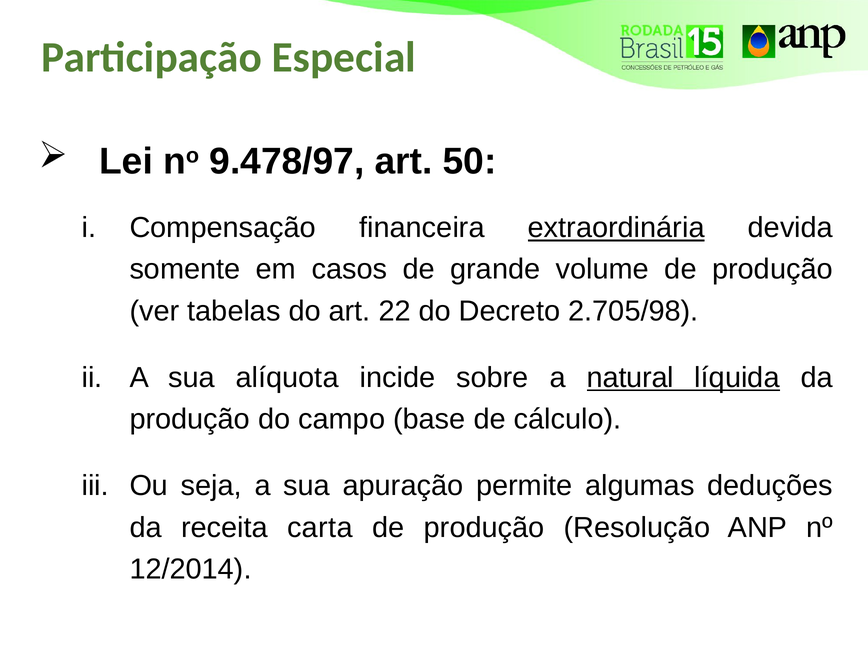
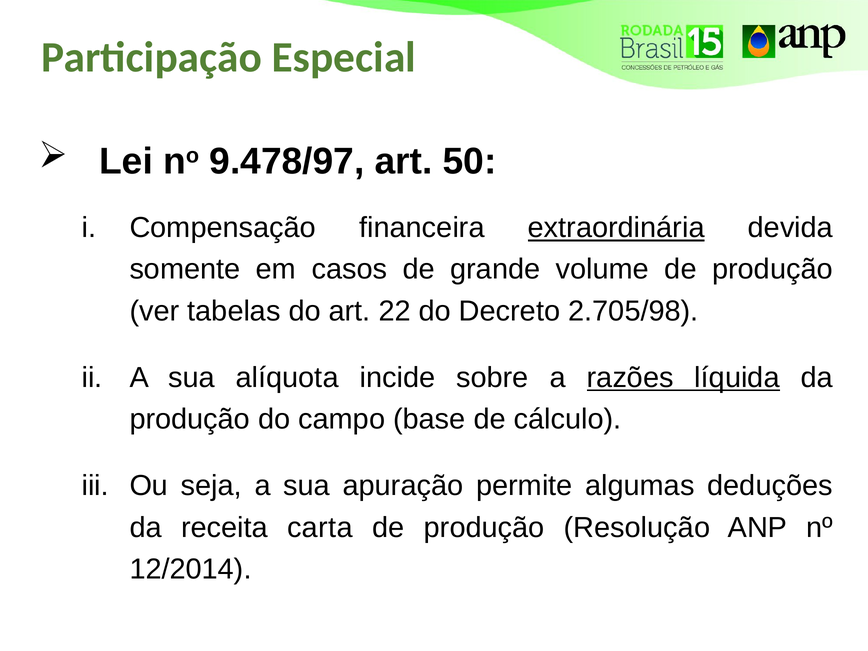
natural: natural -> razões (630, 378)
